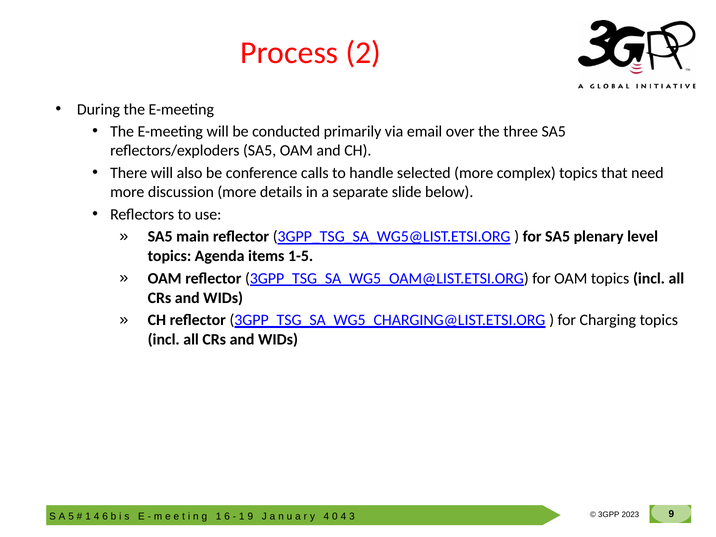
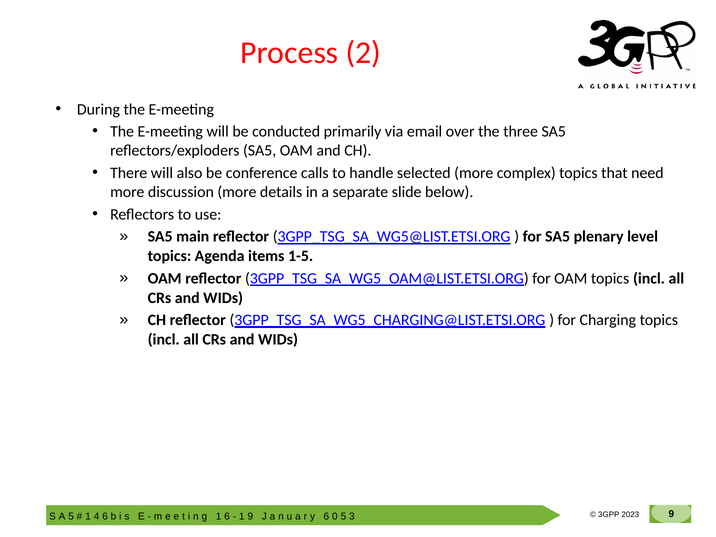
4: 4 -> 6 (326, 516)
4: 4 -> 5 (343, 516)
